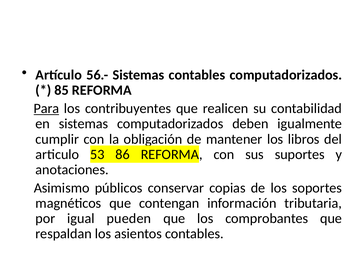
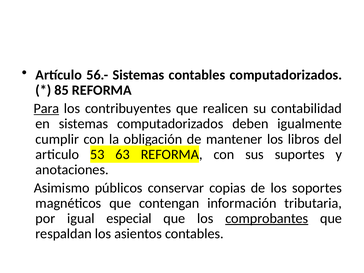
86: 86 -> 63 (123, 154)
pueden: pueden -> especial (129, 218)
comprobantes underline: none -> present (267, 218)
